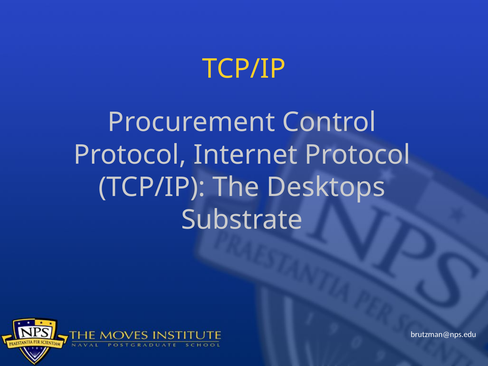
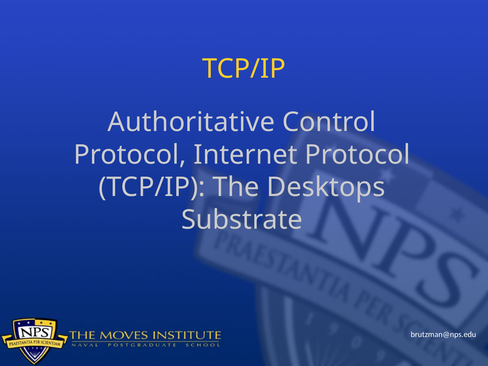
Procurement: Procurement -> Authoritative (191, 122)
